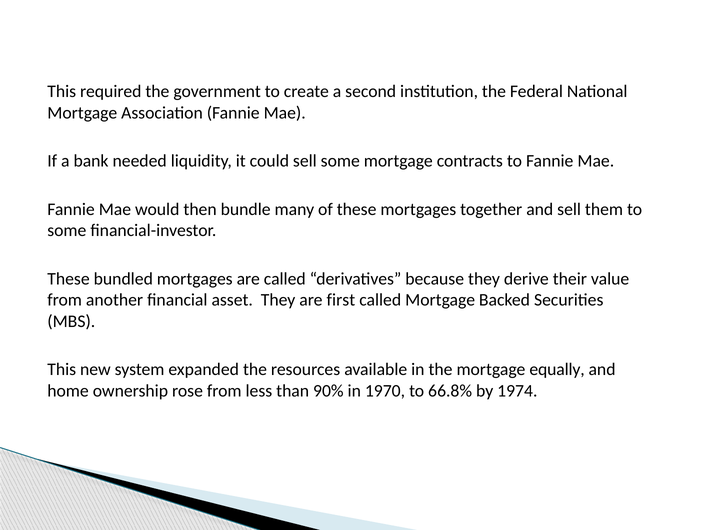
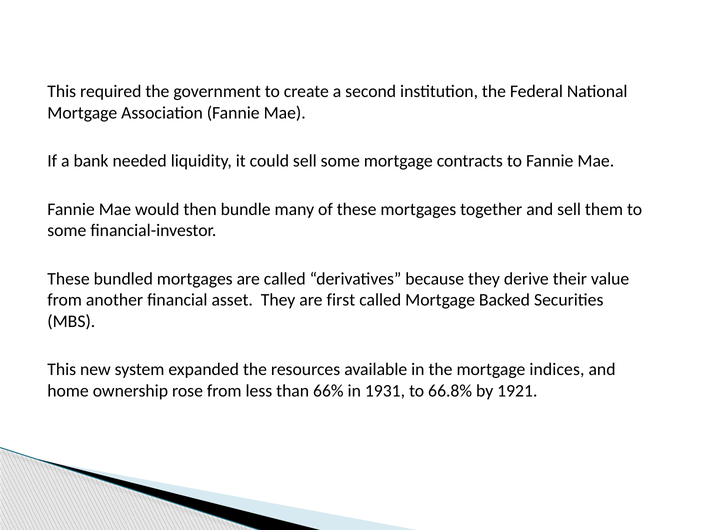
equally: equally -> indices (557, 370)
90%: 90% -> 66% (328, 391)
1970: 1970 -> 1931 (385, 391)
1974: 1974 -> 1921 (517, 391)
